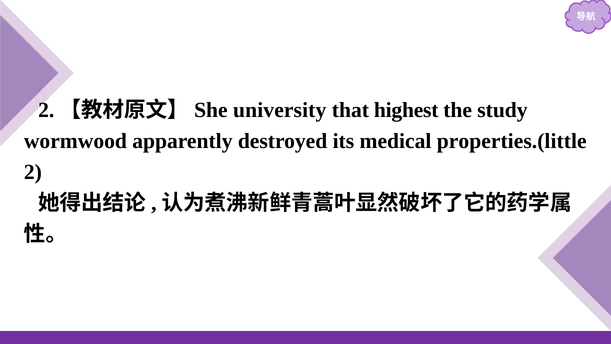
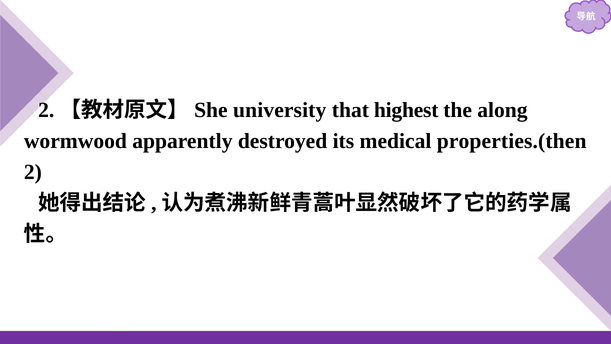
study: study -> along (502, 110)
properties.(little: properties.(little -> properties.(then (512, 141)
